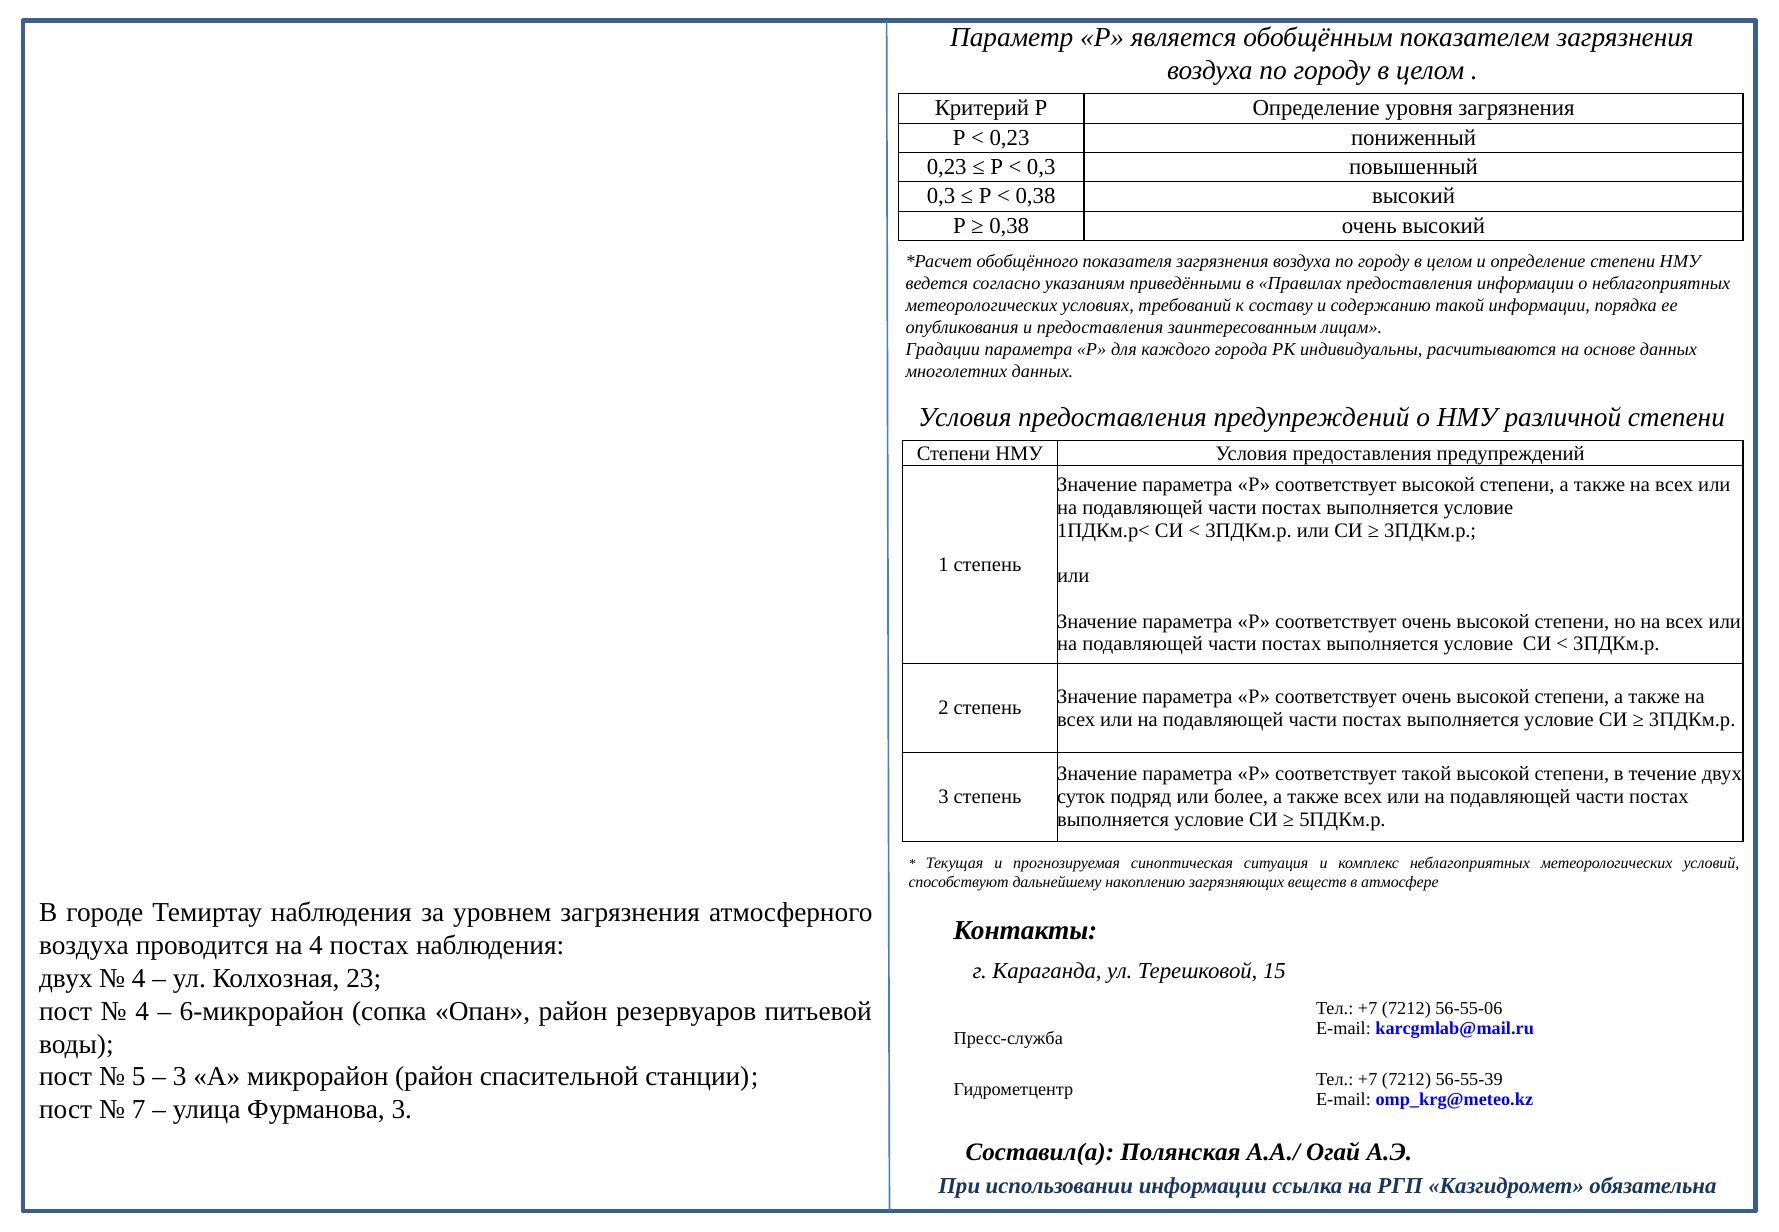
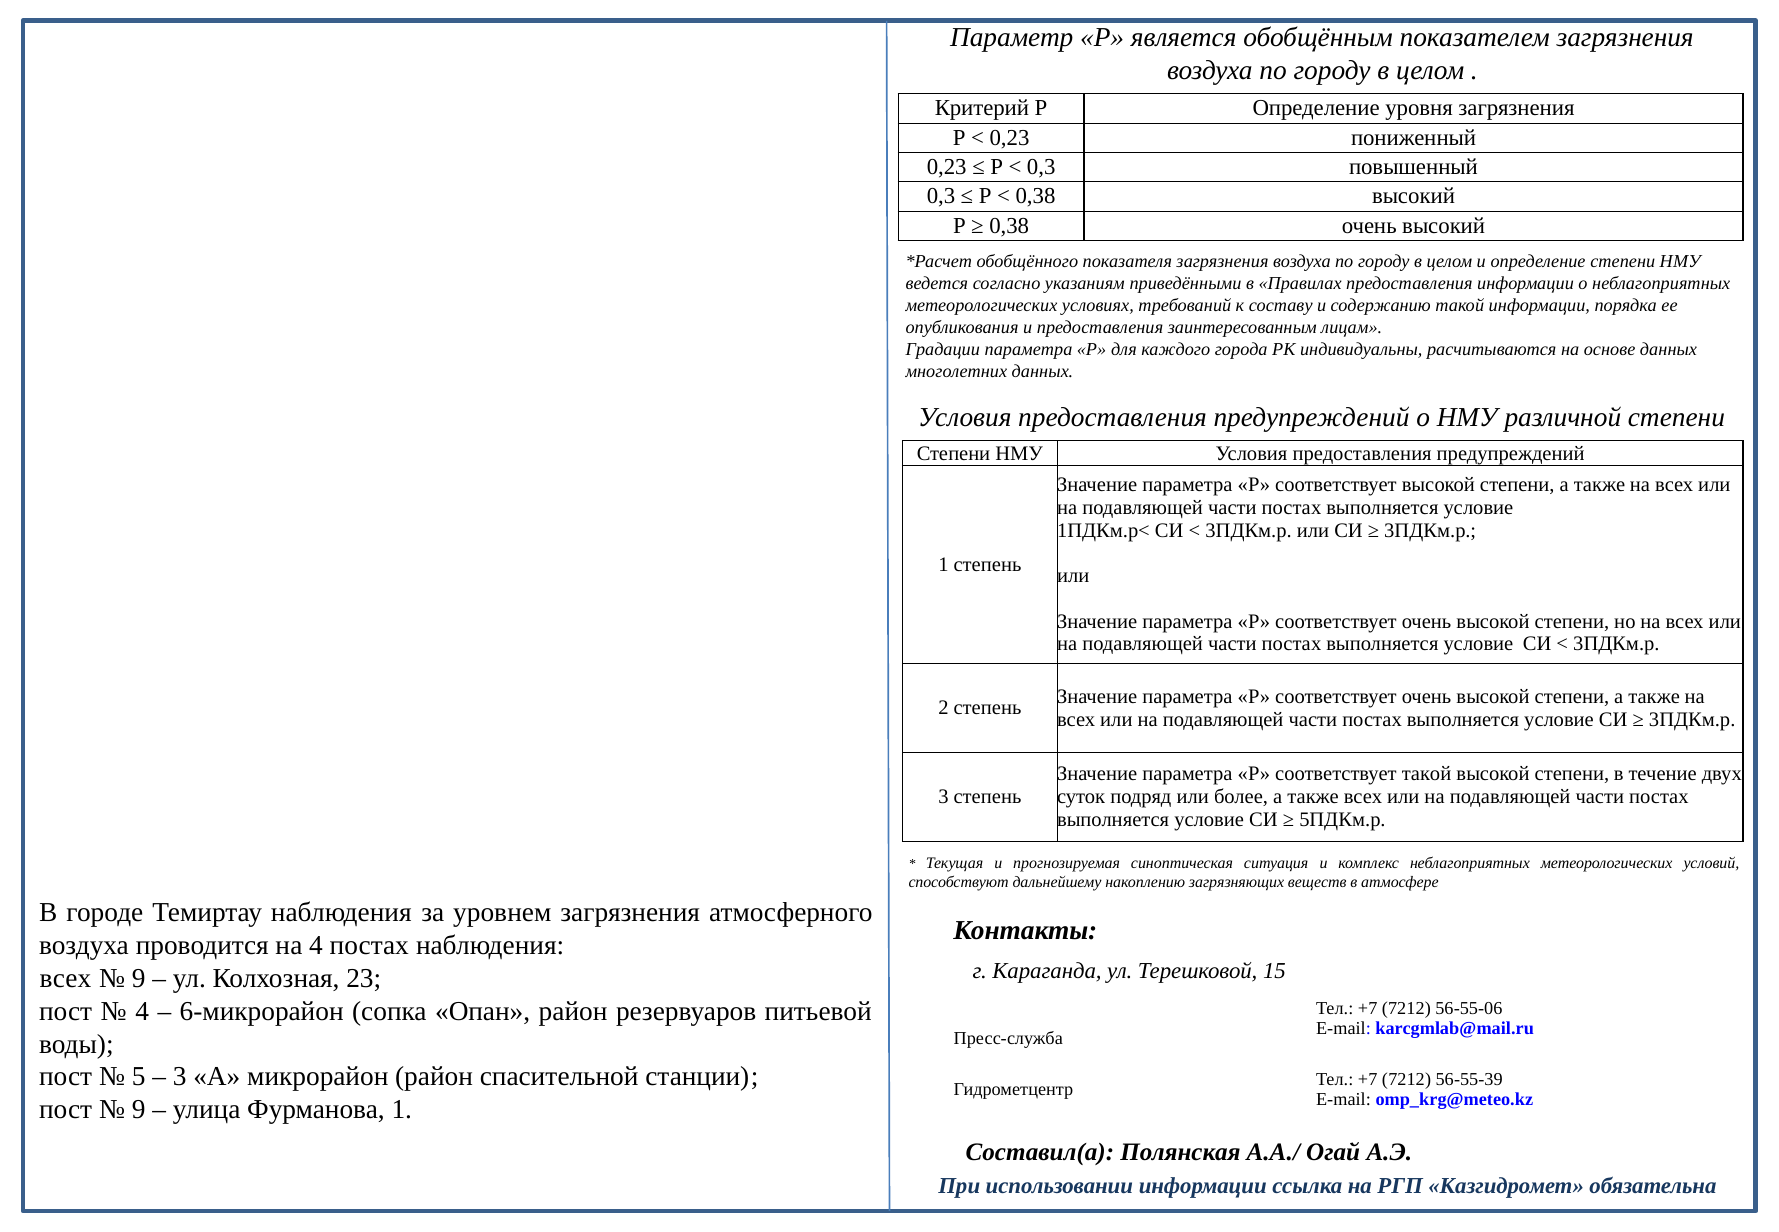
двух: двух -> всех (66, 978)
4: 4 -> 9 (139, 978)
7: 7 -> 9 (139, 1109)
Фурманова 3: 3 -> 1 (402, 1109)
